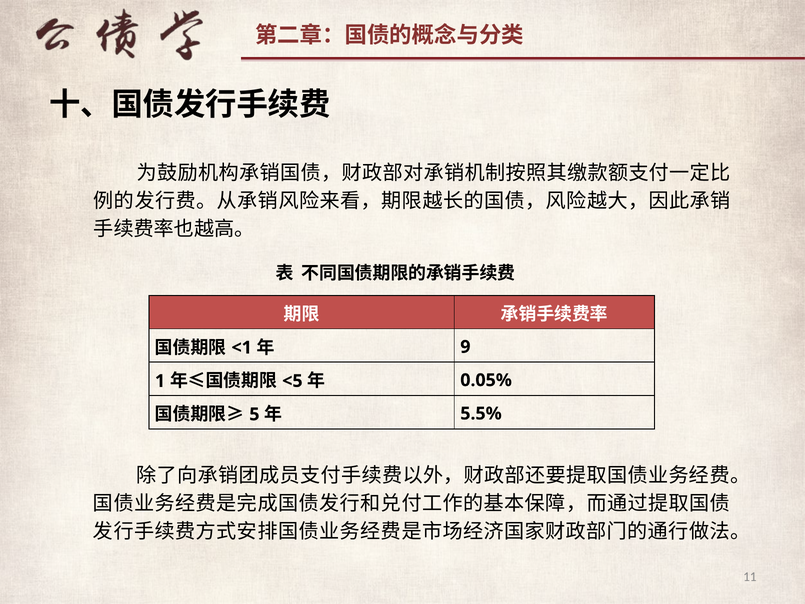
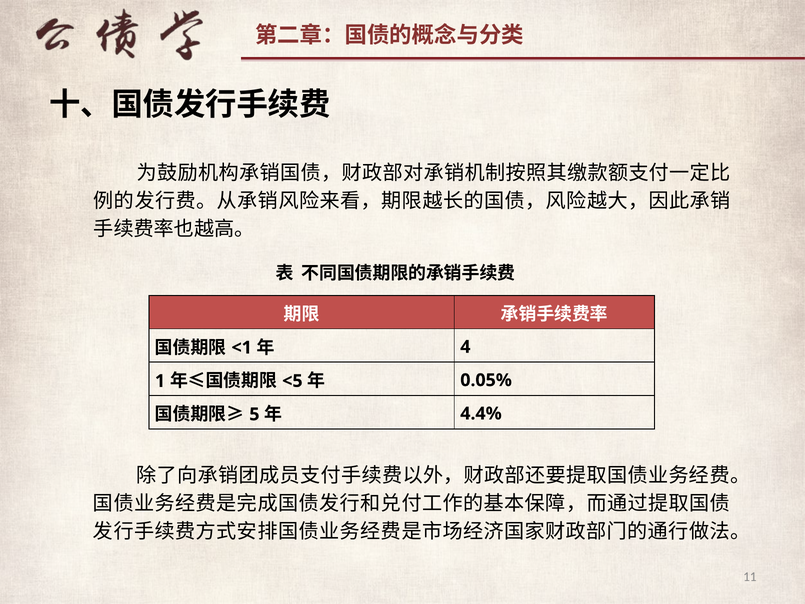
9: 9 -> 4 (465, 347)
5.5%: 5.5% -> 4.4% (481, 413)
